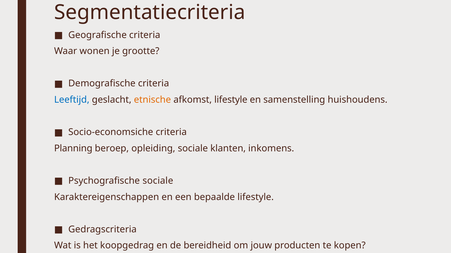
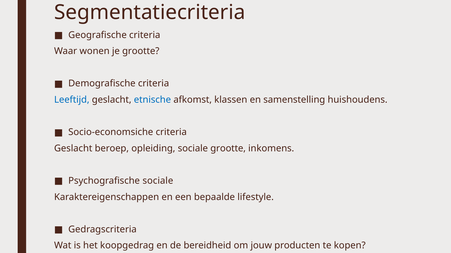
etnische colour: orange -> blue (152, 100)
afkomst lifestyle: lifestyle -> klassen (231, 100)
Planning: Planning -> Geslacht (73, 149)
sociale klanten: klanten -> grootte (228, 149)
